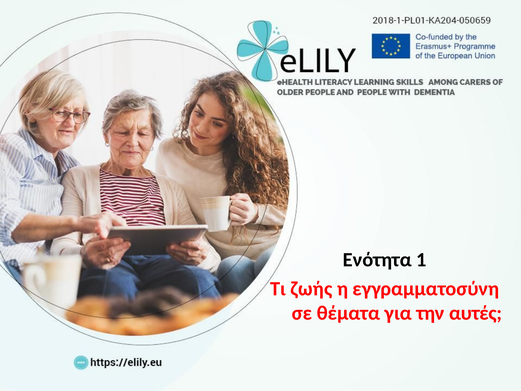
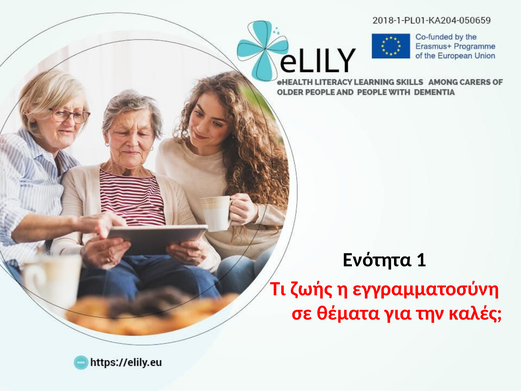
αυτές: αυτές -> καλές (476, 313)
